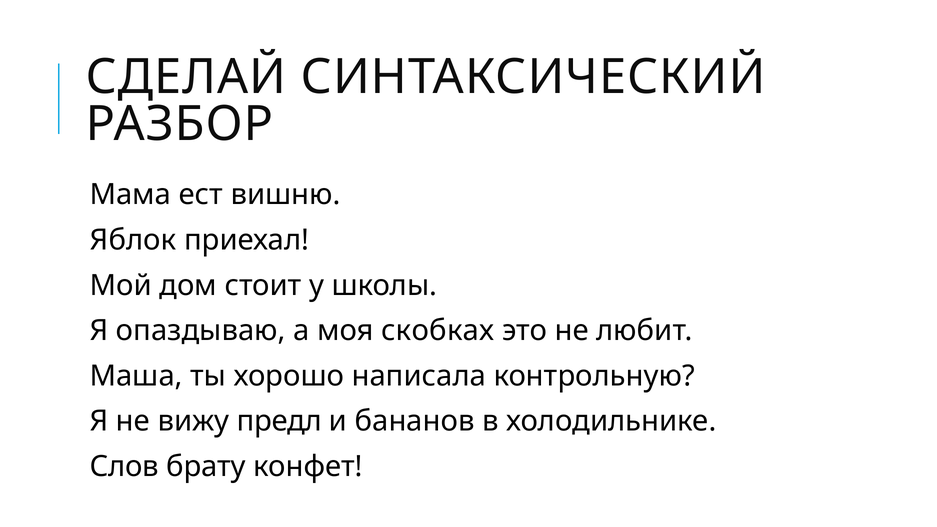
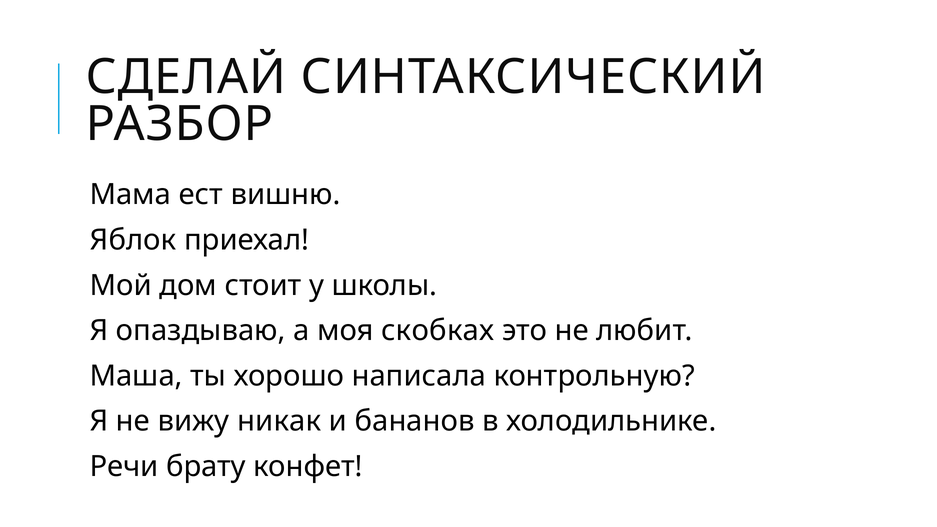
предл: предл -> никак (279, 421)
Слов: Слов -> Речи (124, 467)
